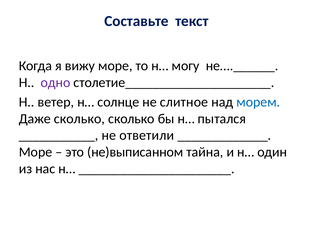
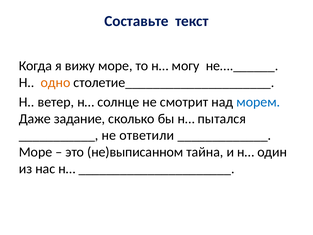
одно colour: purple -> orange (56, 82)
слитное: слитное -> смотрит (184, 102)
Даже сколько: сколько -> задание (79, 119)
